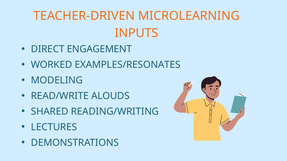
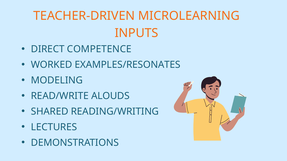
ENGAGEMENT: ENGAGEMENT -> COMPETENCE (99, 49)
